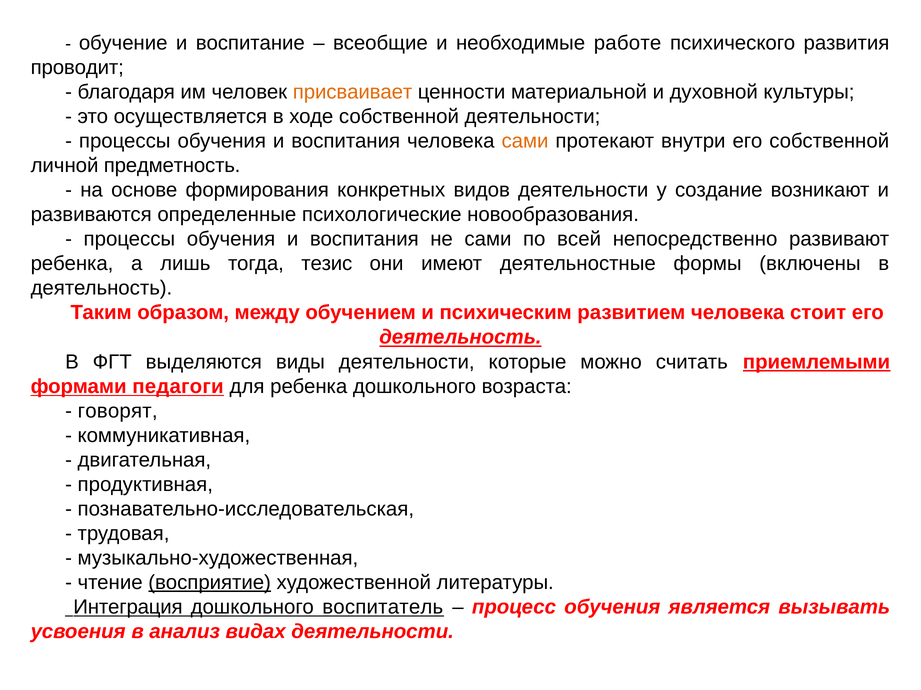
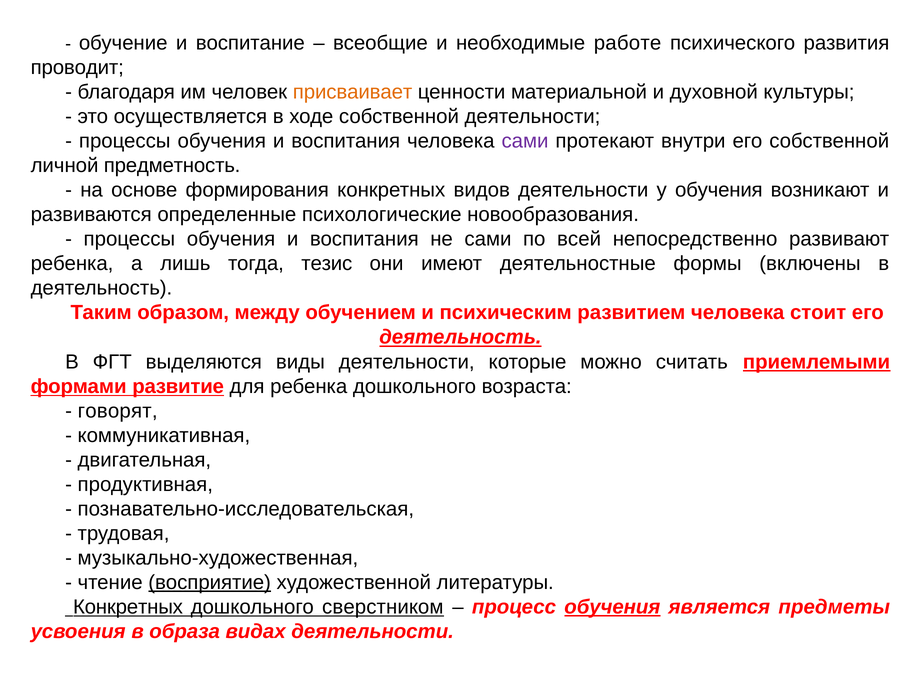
сами colour: orange -> purple (525, 141)
у создание: создание -> обучения (719, 190)
педагоги: педагоги -> развитие (178, 387)
Интеграция: Интеграция -> Конкретных (128, 608)
воспитатель: воспитатель -> сверстником (383, 608)
обучения underline: none -> present (612, 608)
вызывать: вызывать -> предметы (834, 608)
анализ: анализ -> образа (185, 632)
